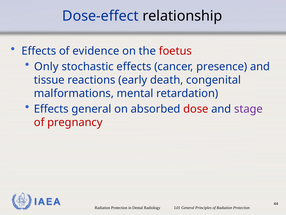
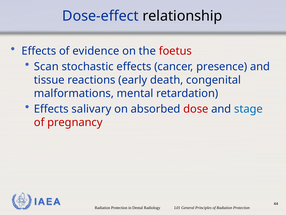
Only: Only -> Scan (46, 66)
Effects general: general -> salivary (91, 109)
stage colour: purple -> blue (248, 109)
